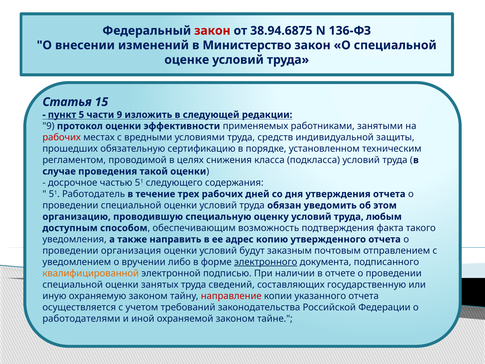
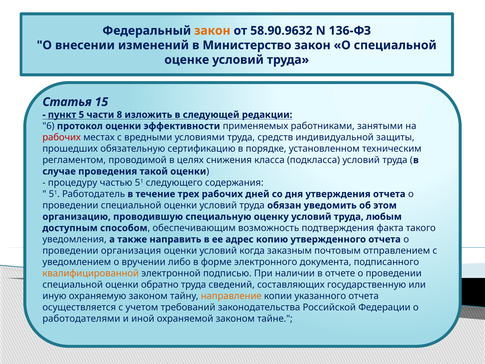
закон colour: red -> orange (212, 31)
38.94.6875: 38.94.6875 -> 58.90.9632 (281, 31)
части 9: 9 -> 8 (119, 115)
9: 9 -> 6 (48, 126)
досрочное: досрочное -> процедуру (73, 183)
будут: будут -> когда (252, 251)
электронного underline: present -> none (266, 262)
занятых: занятых -> обратно (160, 285)
направление colour: red -> orange (231, 296)
